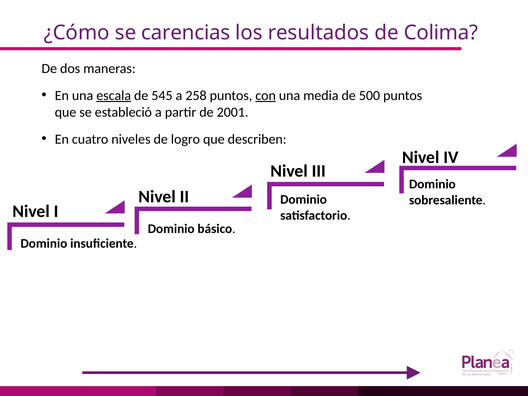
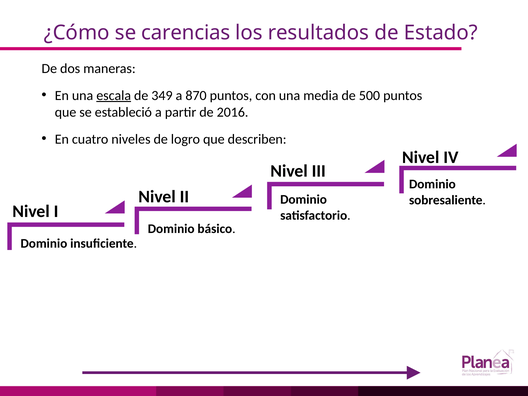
Colima: Colima -> Estado (441, 33)
545: 545 -> 349 (162, 95)
258: 258 -> 870 (196, 95)
con underline: present -> none (266, 95)
2001: 2001 -> 2016 (233, 112)
